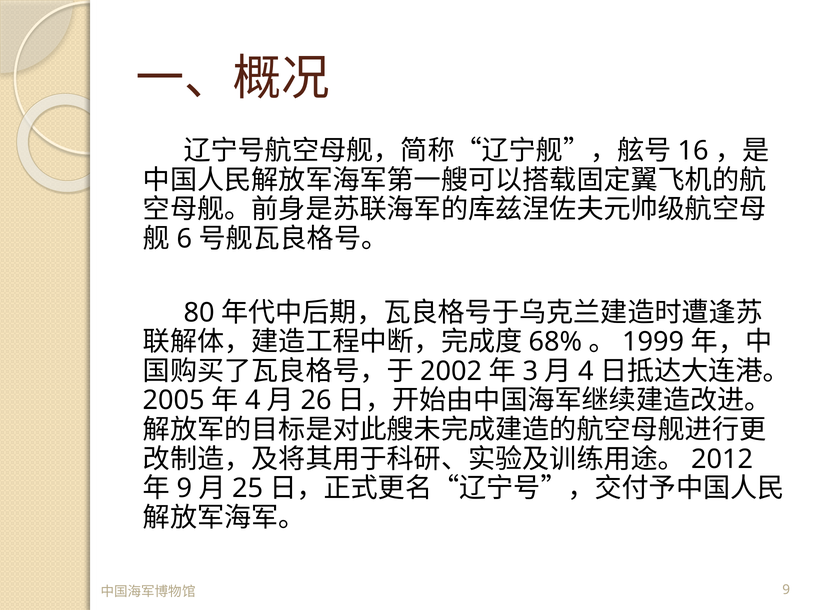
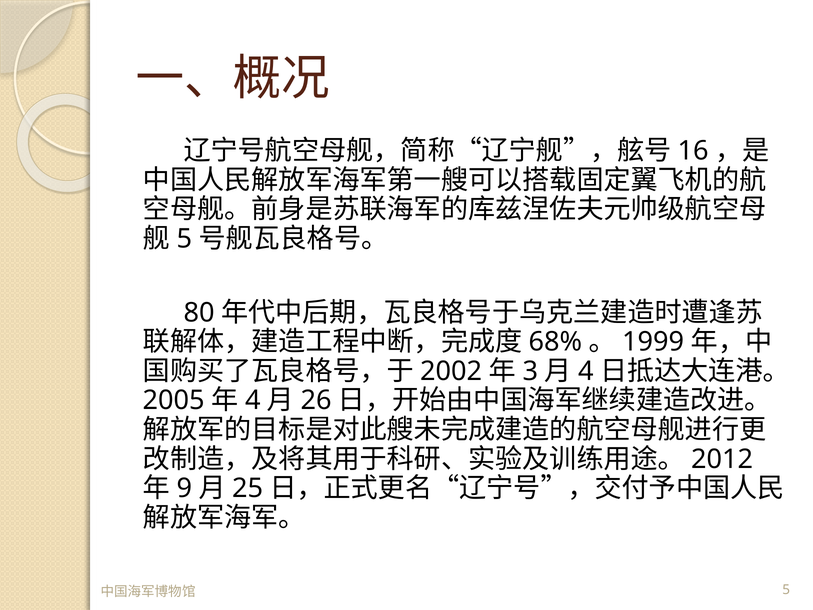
6: 6 -> 5 (184, 239)
9: 9 -> 5 (786, 590)
